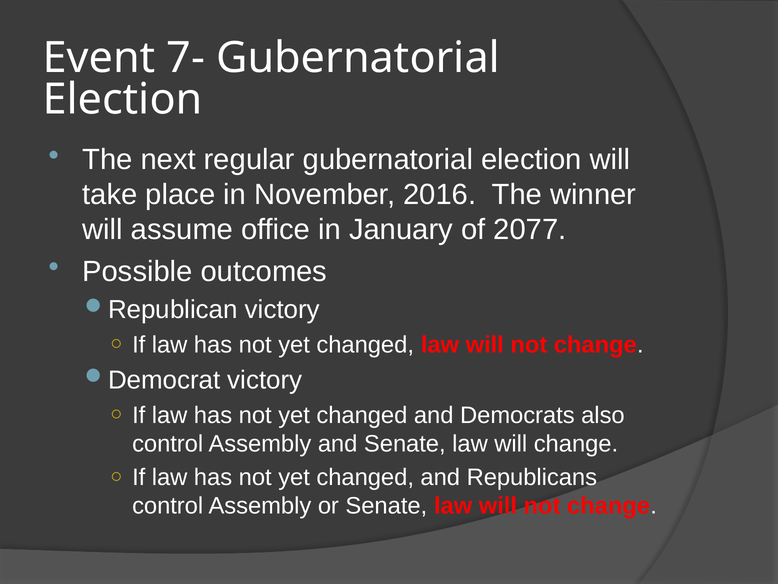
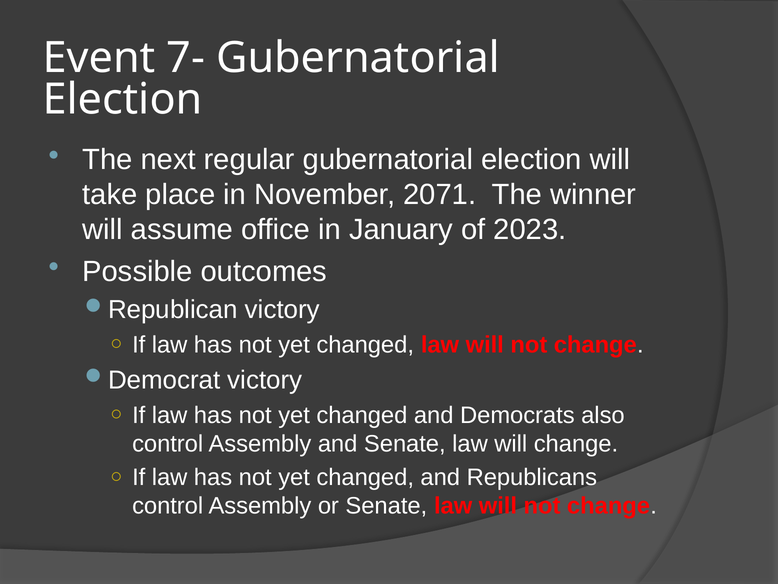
2016: 2016 -> 2071 (440, 195)
2077: 2077 -> 2023 (530, 230)
